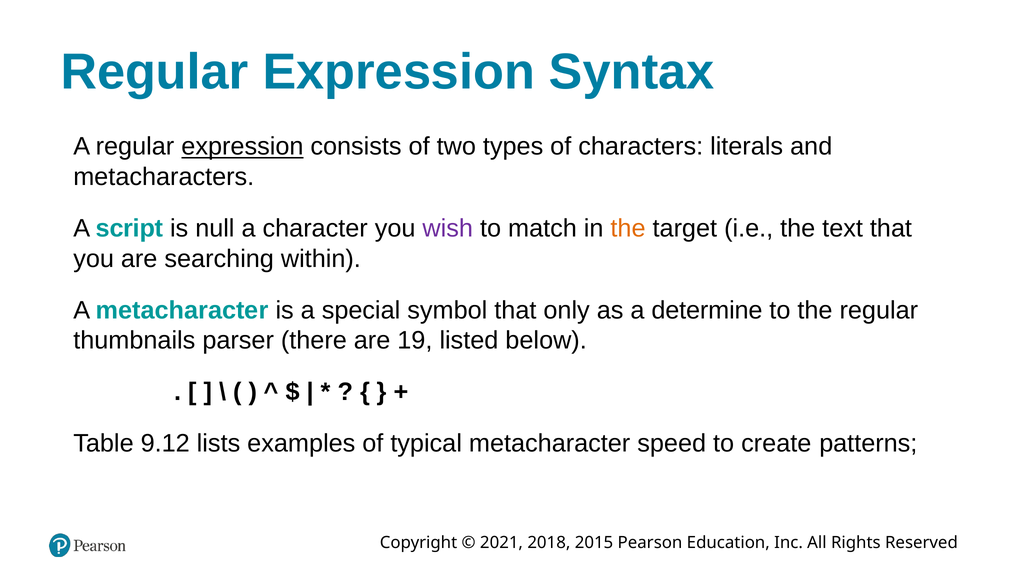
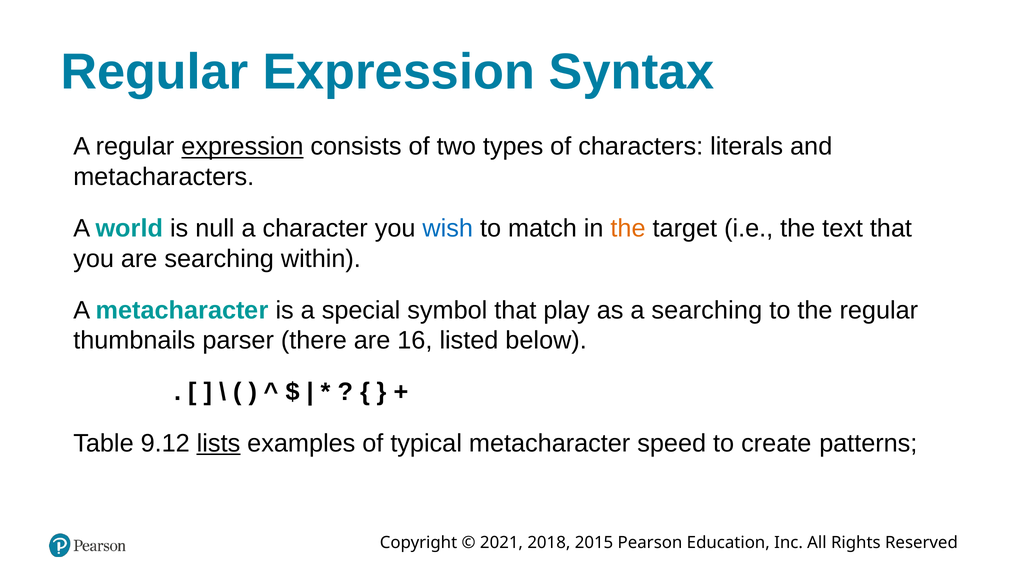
script: script -> world (129, 228)
wish colour: purple -> blue (448, 228)
only: only -> play (567, 310)
a determine: determine -> searching (707, 310)
19: 19 -> 16 (415, 340)
lists underline: none -> present (219, 443)
